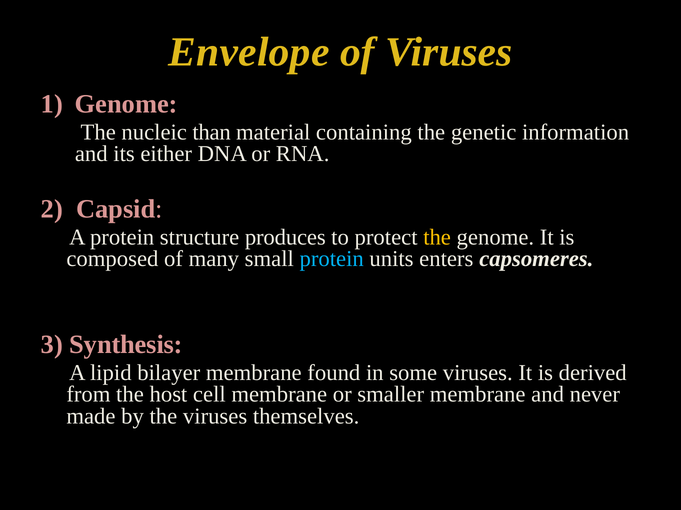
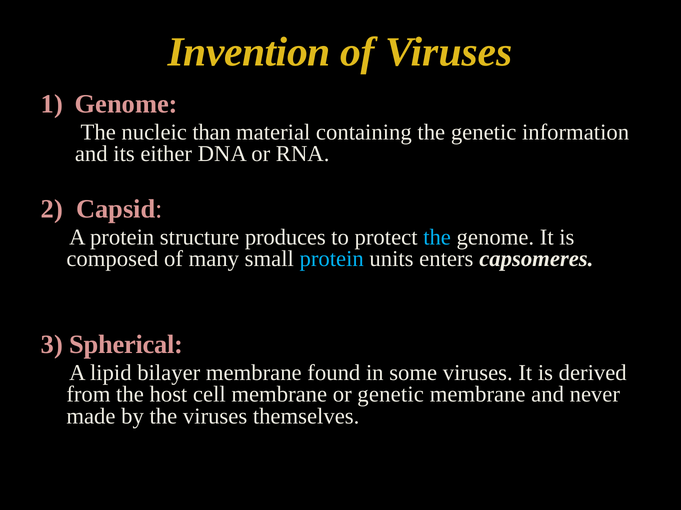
Envelope: Envelope -> Invention (249, 52)
the colour: yellow -> light blue (437, 237)
Synthesis: Synthesis -> Spherical (126, 345)
or smaller: smaller -> genetic (391, 395)
